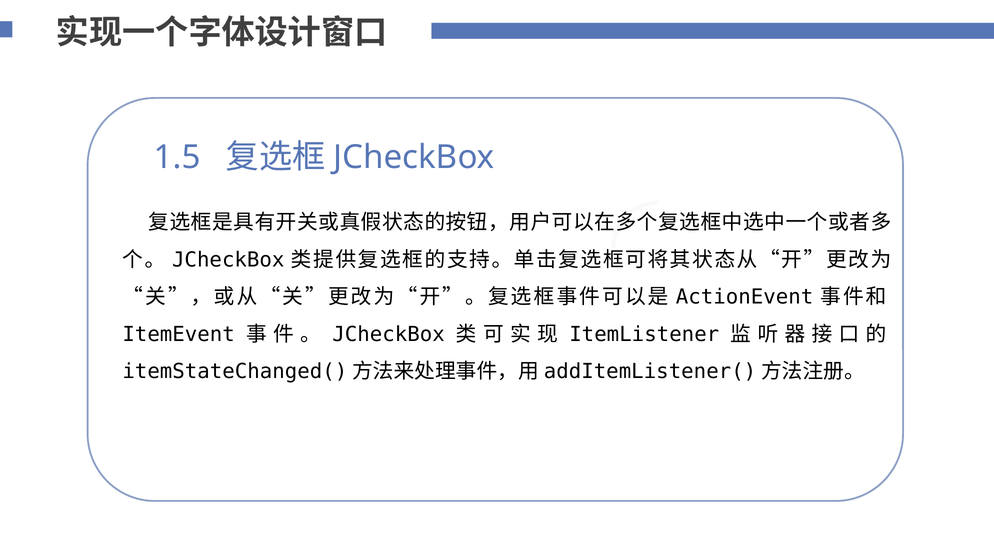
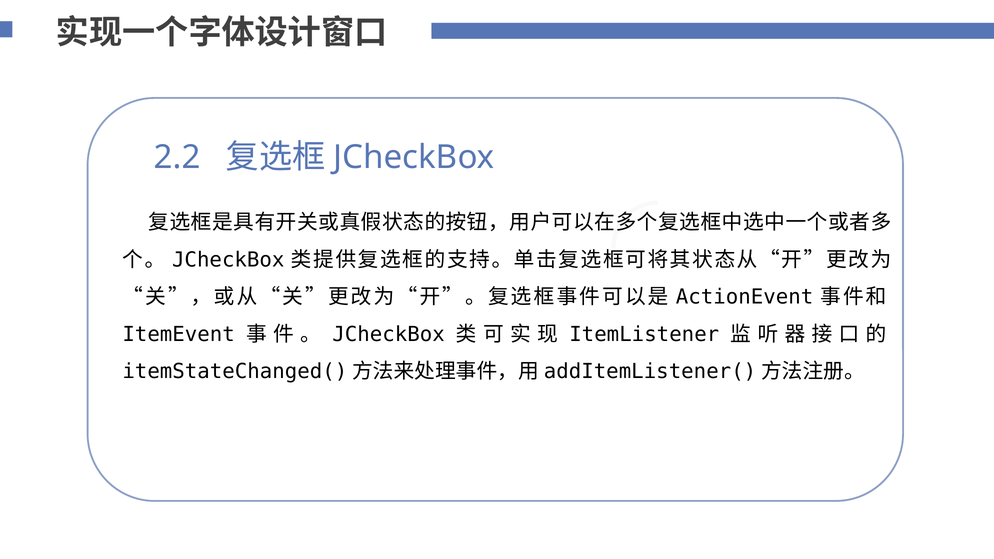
1.5: 1.5 -> 2.2 (177, 157)
